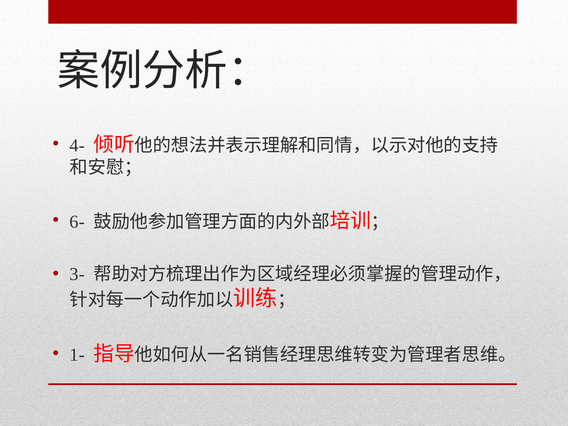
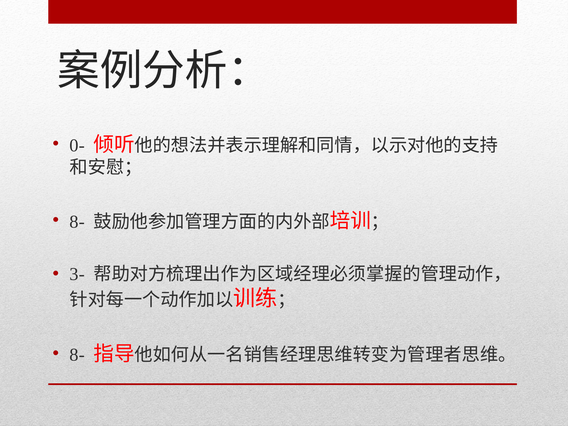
4-: 4- -> 0- (77, 145)
6-: 6- -> 8- (77, 222)
1-: 1- -> 8- (77, 355)
